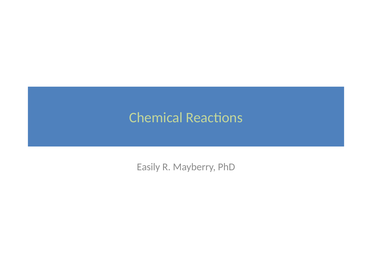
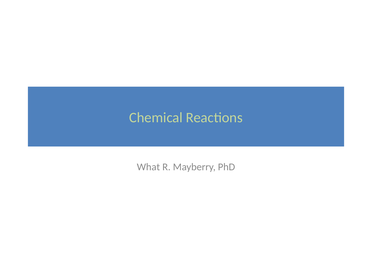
Easily: Easily -> What (148, 167)
